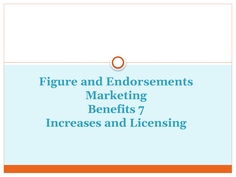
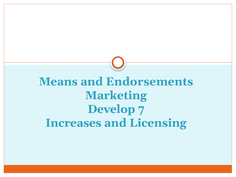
Figure: Figure -> Means (58, 82)
Benefits: Benefits -> Develop (111, 109)
